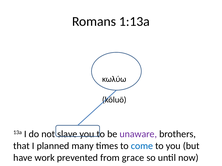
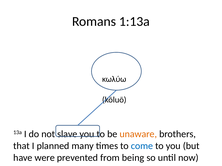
unaware colour: purple -> orange (138, 134)
work: work -> were (45, 158)
grace: grace -> being (133, 158)
